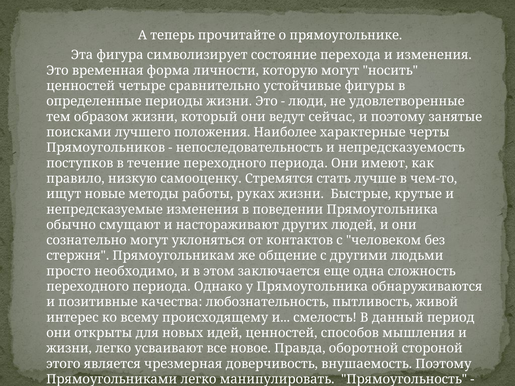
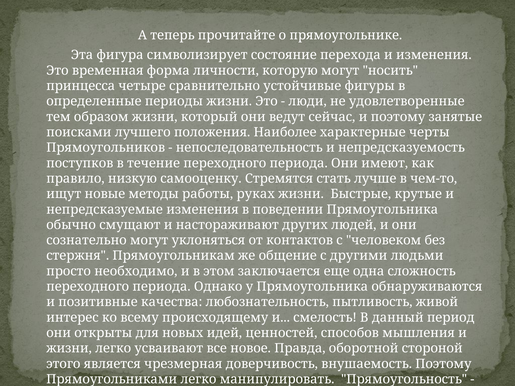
ценностей: ценностей -> принцесса (81, 86)
